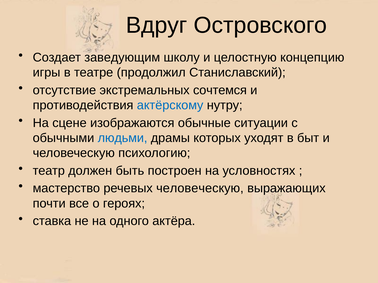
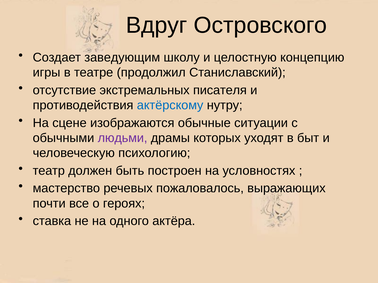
сочтемся: сочтемся -> писателя (220, 90)
людьми colour: blue -> purple (123, 138)
речевых человеческую: человеческую -> пожаловалось (200, 189)
